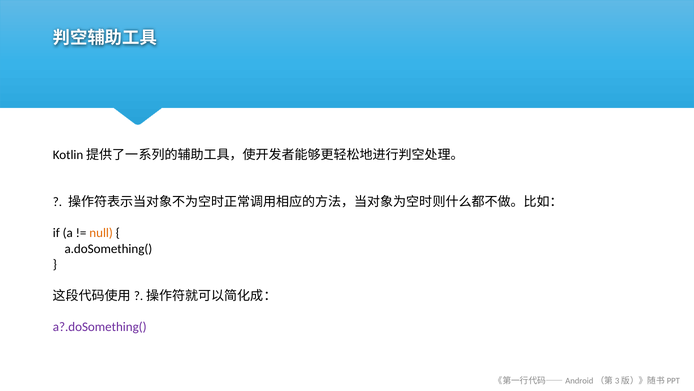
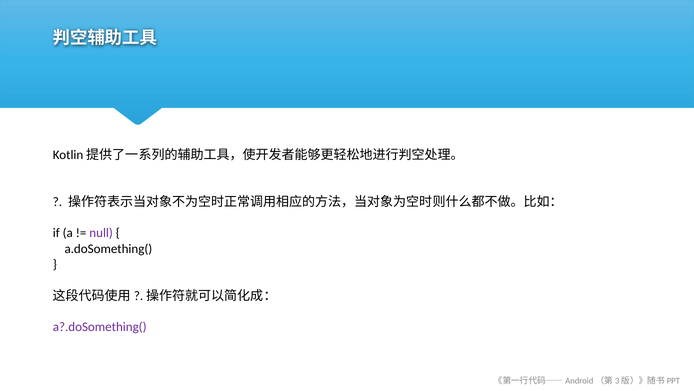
null colour: orange -> purple (101, 233)
